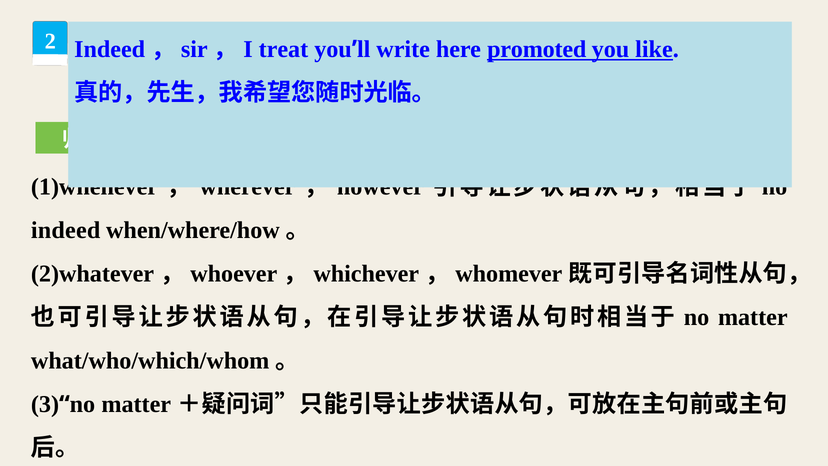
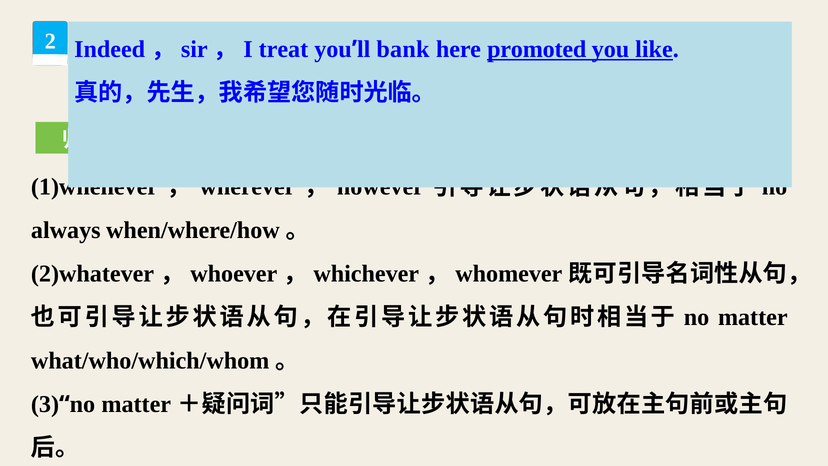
write: write -> bank (403, 49)
indeed: indeed -> always (66, 230)
